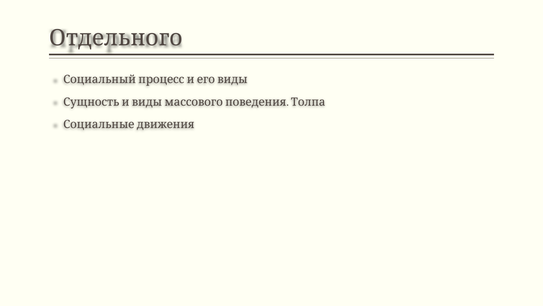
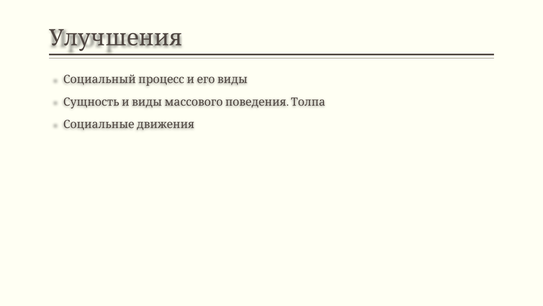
Отдельного: Отдельного -> Улучшения (116, 38)
